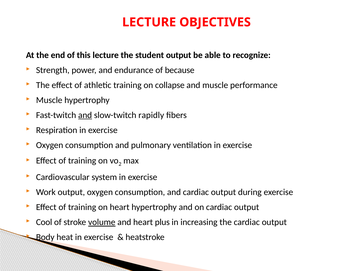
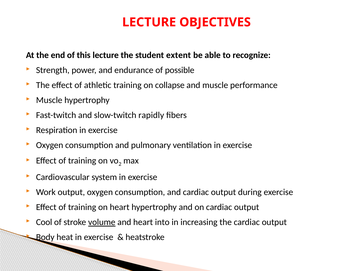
student output: output -> extent (179, 55)
because: because -> possible (180, 70)
and underline: present -> none (85, 115)
plus: plus -> into (162, 222)
